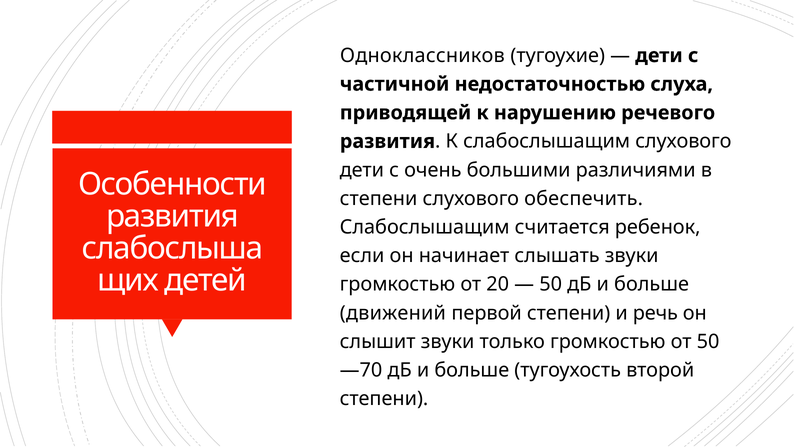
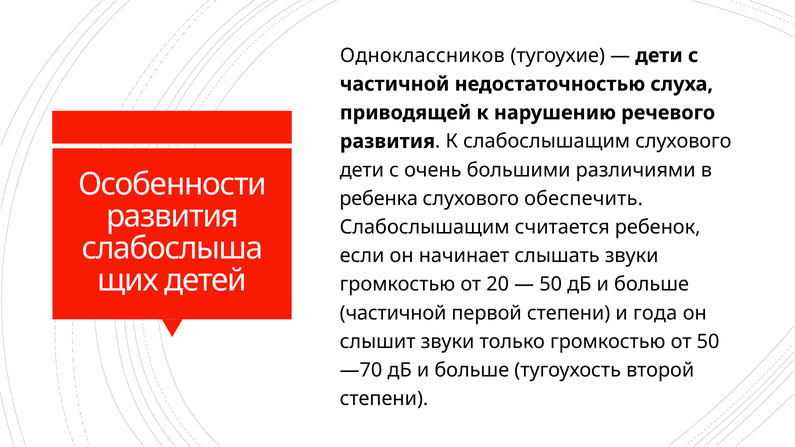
степени: степени -> ребенка (379, 199)
движений: движений -> частичной (393, 313)
речь: речь -> года (655, 313)
